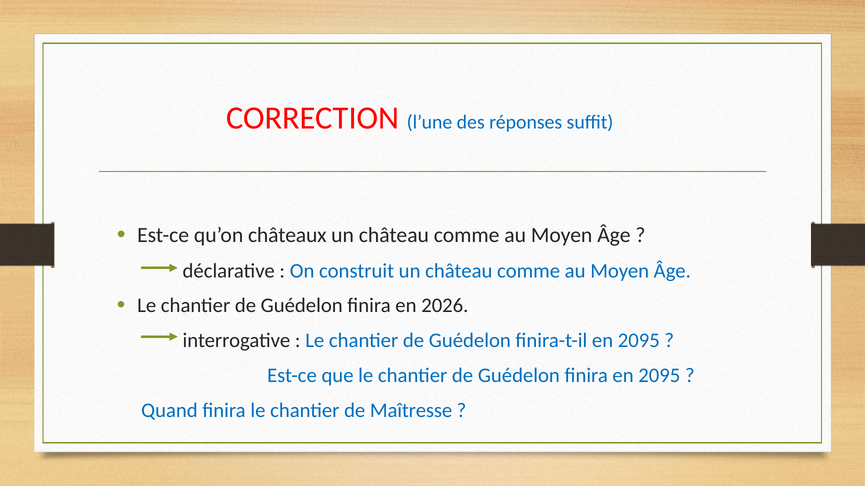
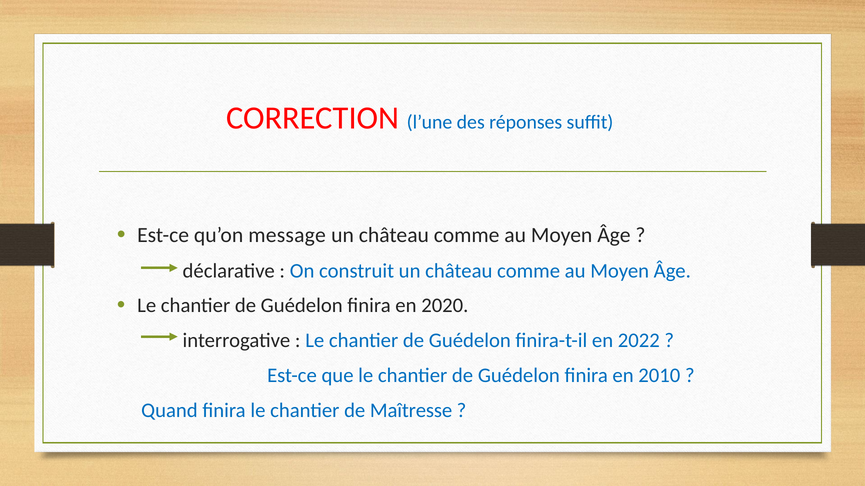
châteaux: châteaux -> message (287, 236)
2026: 2026 -> 2020 (445, 306)
finira-t-il en 2095: 2095 -> 2022 (639, 341)
finira en 2095: 2095 -> 2010 (659, 376)
